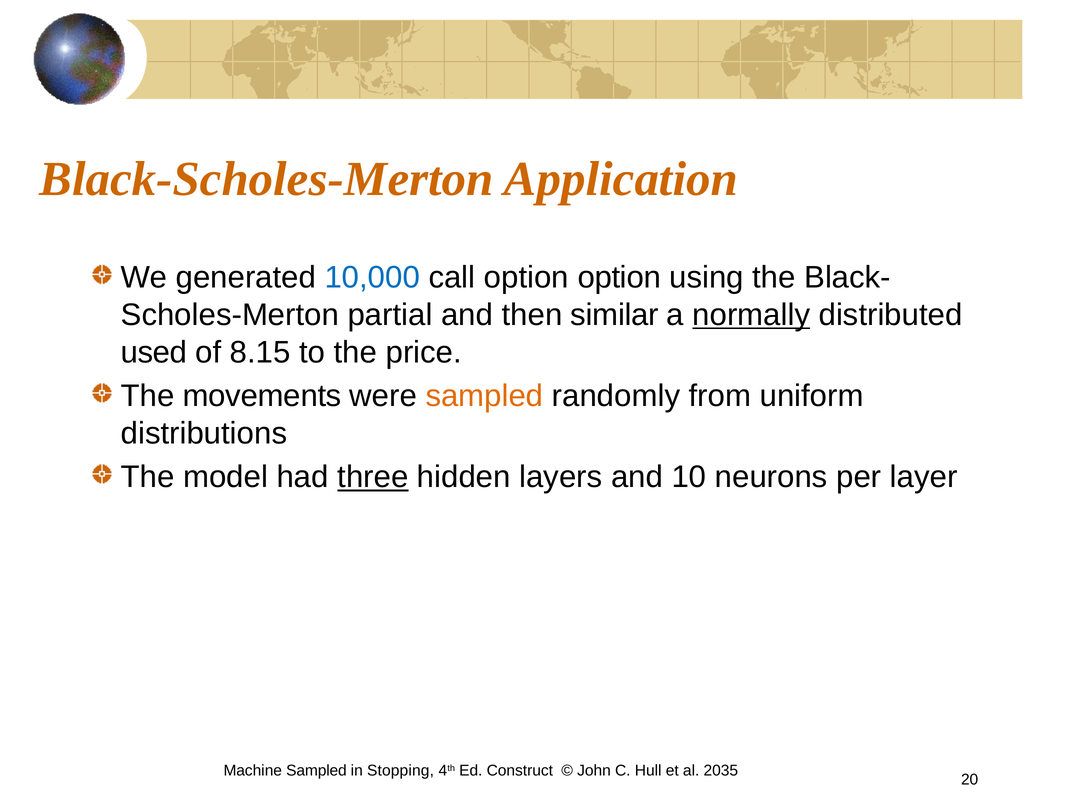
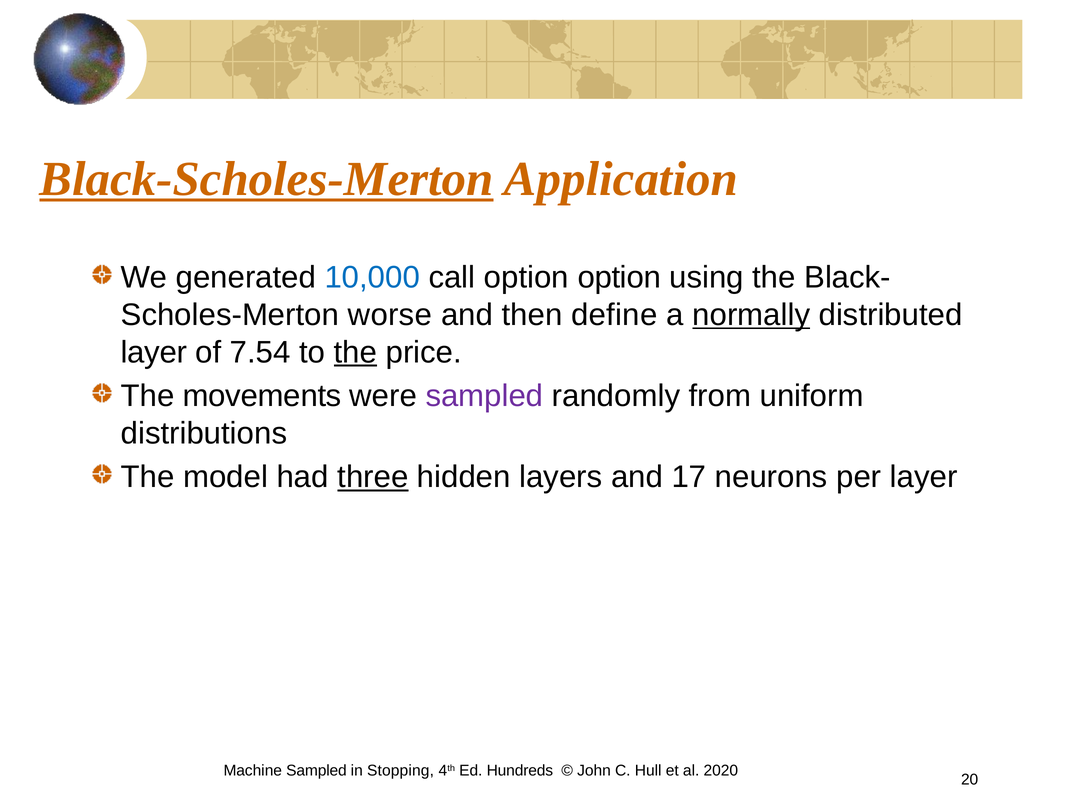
Black-Scholes-Merton underline: none -> present (267, 179)
partial: partial -> worse (390, 315)
similar: similar -> define (614, 315)
used: used -> layer (154, 352)
8.15: 8.15 -> 7.54 (260, 352)
the underline: none -> present (355, 352)
sampled colour: orange -> purple (484, 396)
10: 10 -> 17 (689, 477)
Construct: Construct -> Hundreds (520, 770)
2035: 2035 -> 2020 (721, 770)
